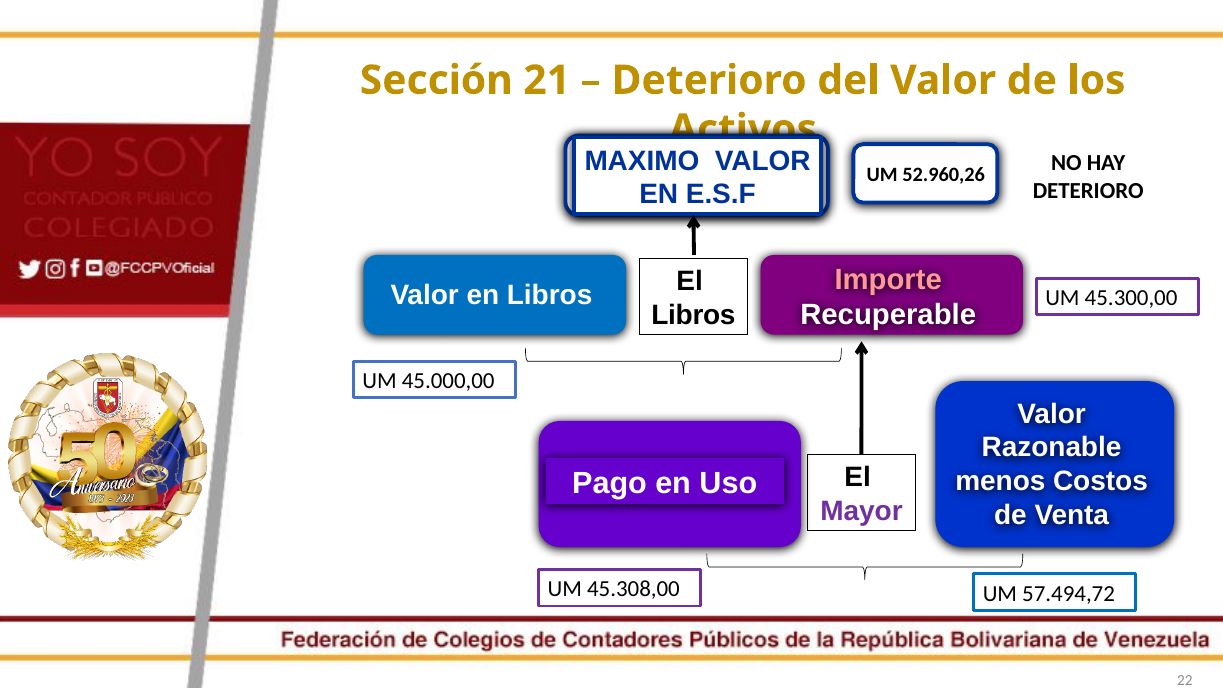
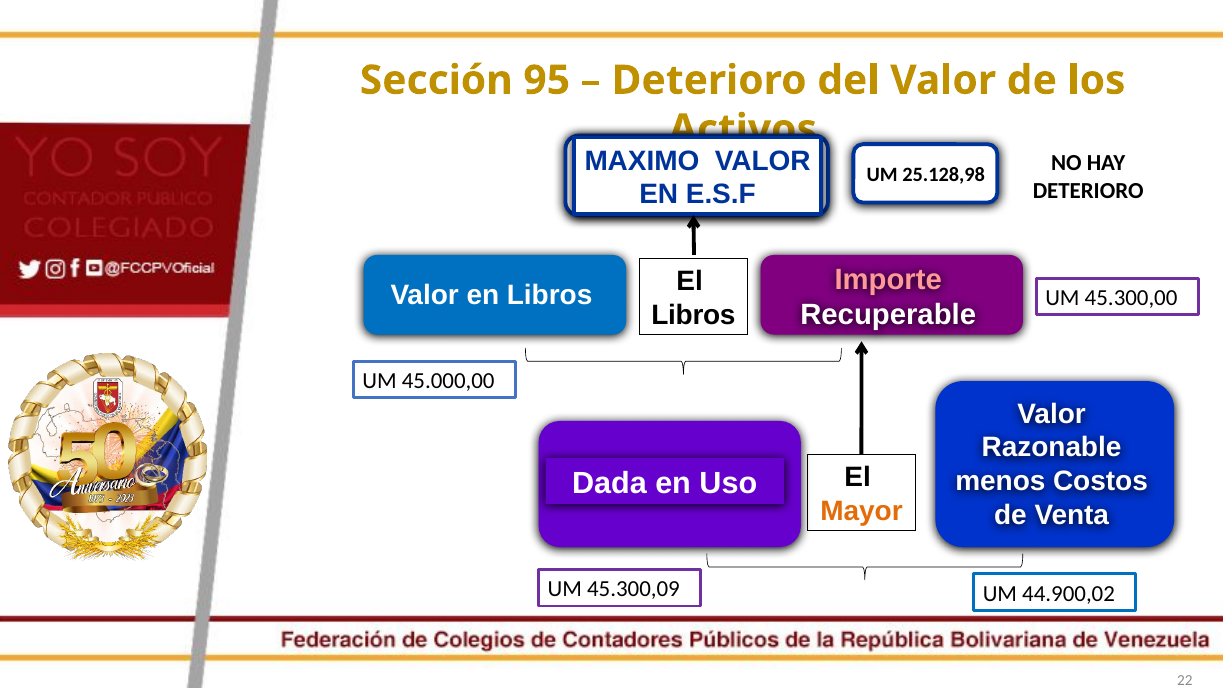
21: 21 -> 95 (547, 80)
52.960,26: 52.960,26 -> 25.128,98 (944, 175)
Pago: Pago -> Dada (610, 483)
Mayor colour: purple -> orange (862, 511)
45.308,00: 45.308,00 -> 45.300,09 (633, 589)
57.494,72: 57.494,72 -> 44.900,02 (1069, 594)
